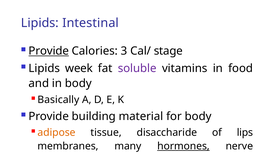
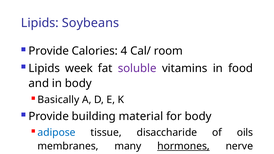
Intestinal: Intestinal -> Soybeans (91, 23)
Provide underline: present -> none (49, 51)
3: 3 -> 4 (124, 51)
stage: stage -> room (168, 51)
adipose colour: orange -> blue (57, 133)
lips: lips -> oils (245, 133)
